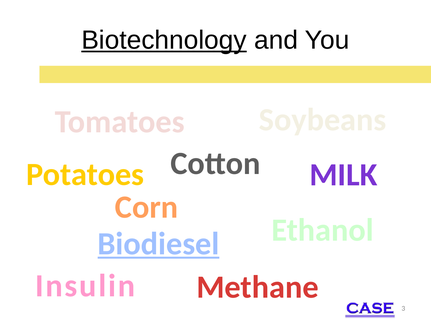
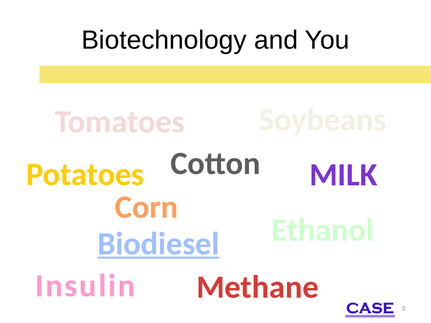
Biotechnology underline: present -> none (164, 40)
